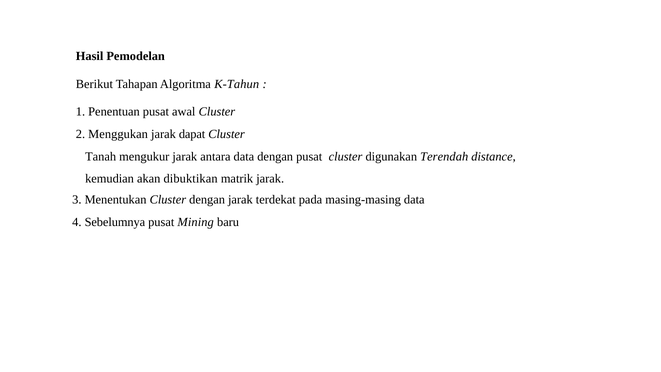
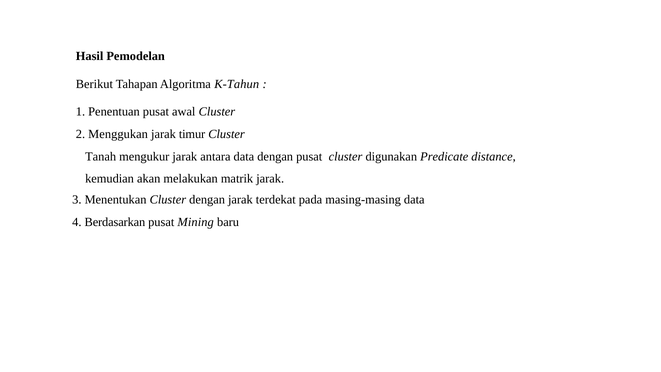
dapat: dapat -> timur (192, 134)
Terendah: Terendah -> Predicate (444, 156)
dibuktikan: dibuktikan -> melakukan (191, 179)
Sebelumnya: Sebelumnya -> Berdasarkan (115, 222)
